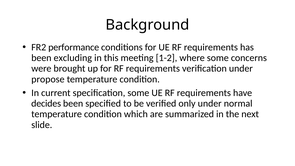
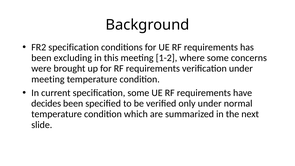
FR2 performance: performance -> specification (74, 47)
propose: propose -> meeting (48, 79)
